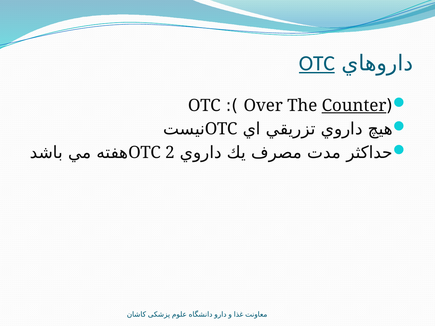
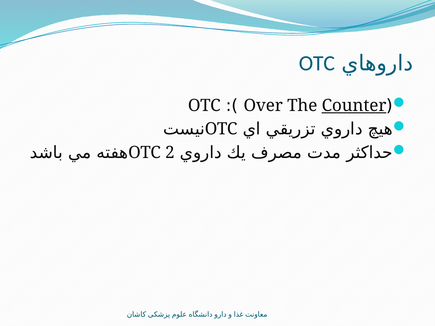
OTC underline: present -> none (317, 63)
